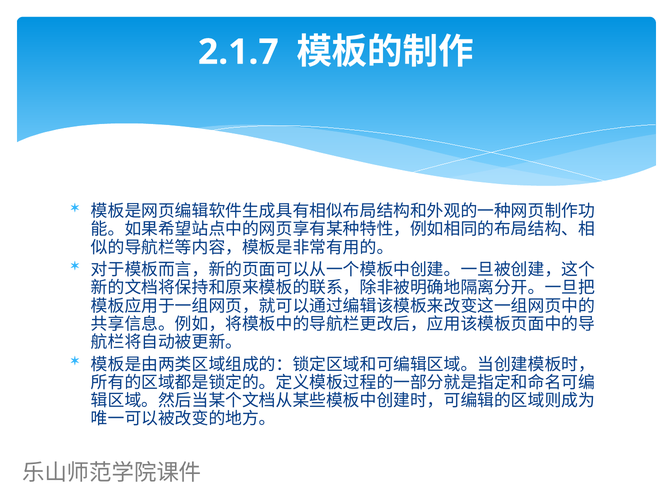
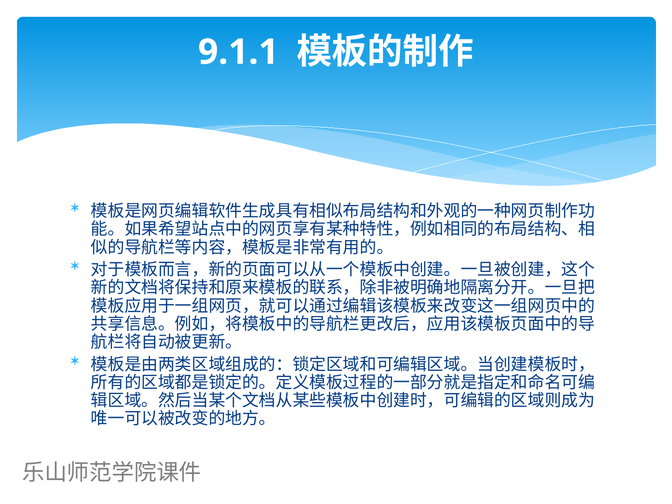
2.1.7: 2.1.7 -> 9.1.1 (238, 52)
